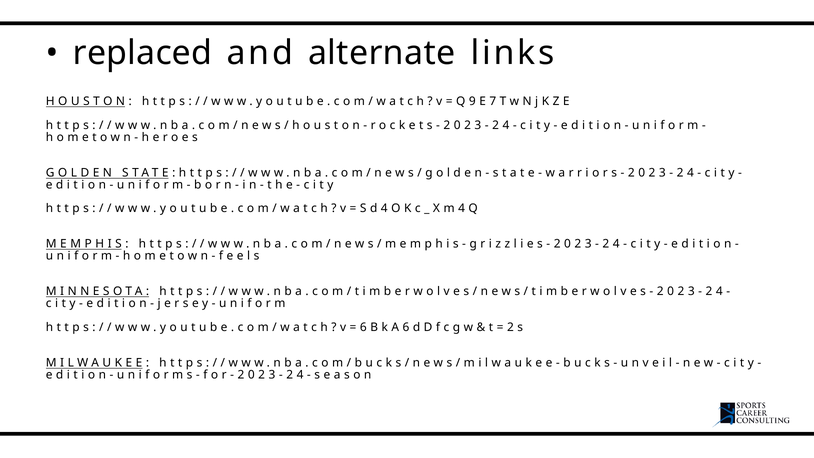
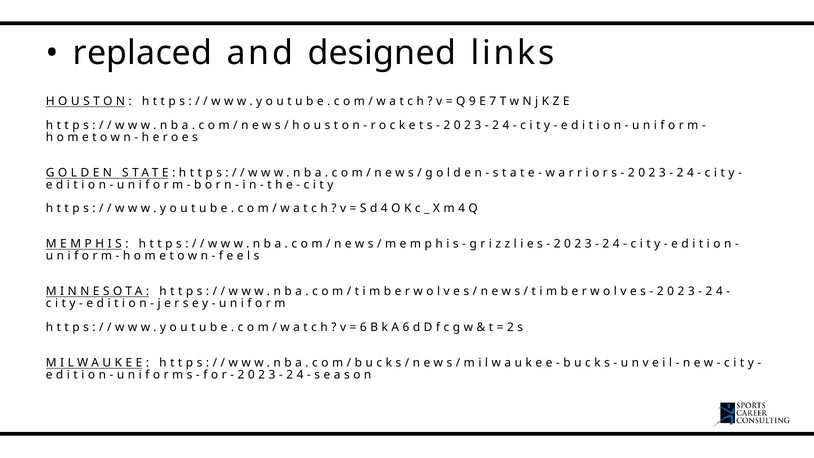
alternate: alternate -> designed (382, 53)
